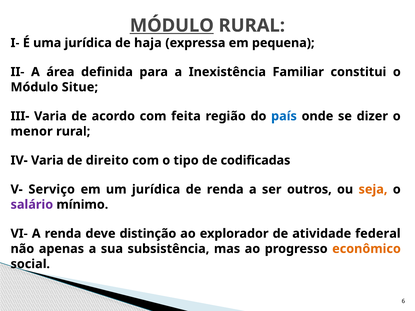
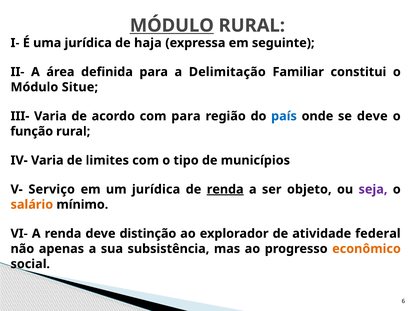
pequena: pequena -> seguinte (283, 43)
Inexistência: Inexistência -> Delimitação (227, 72)
com feita: feita -> para (186, 116)
se dizer: dizer -> deve (372, 116)
menor: menor -> função (32, 131)
direito: direito -> limites (107, 160)
codificadas: codificadas -> municípios (255, 160)
renda underline: none -> present (225, 190)
outros: outros -> objeto (309, 190)
seja colour: orange -> purple (373, 190)
salário colour: purple -> orange (32, 205)
